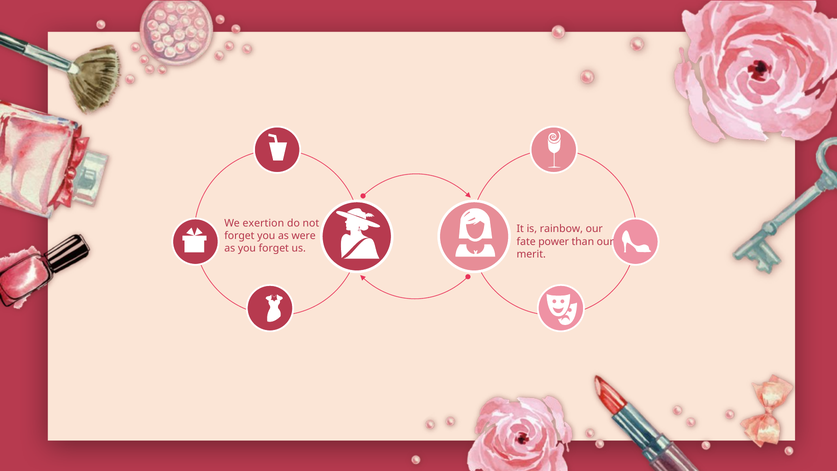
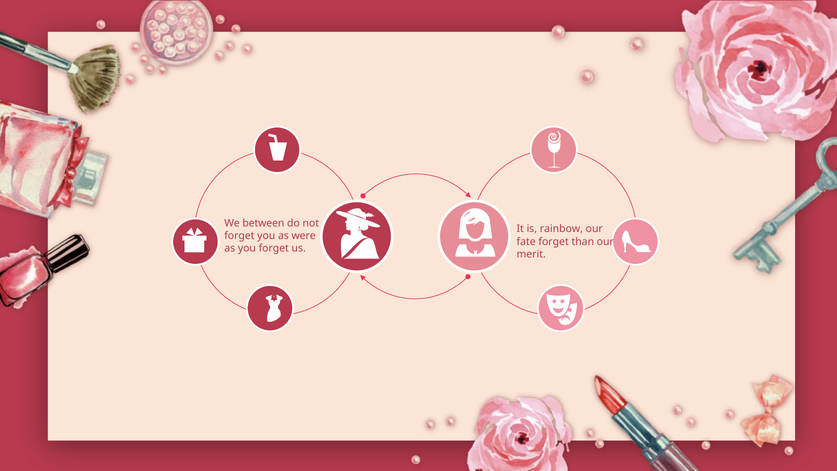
exertion: exertion -> between (263, 223)
fate power: power -> forget (554, 241)
